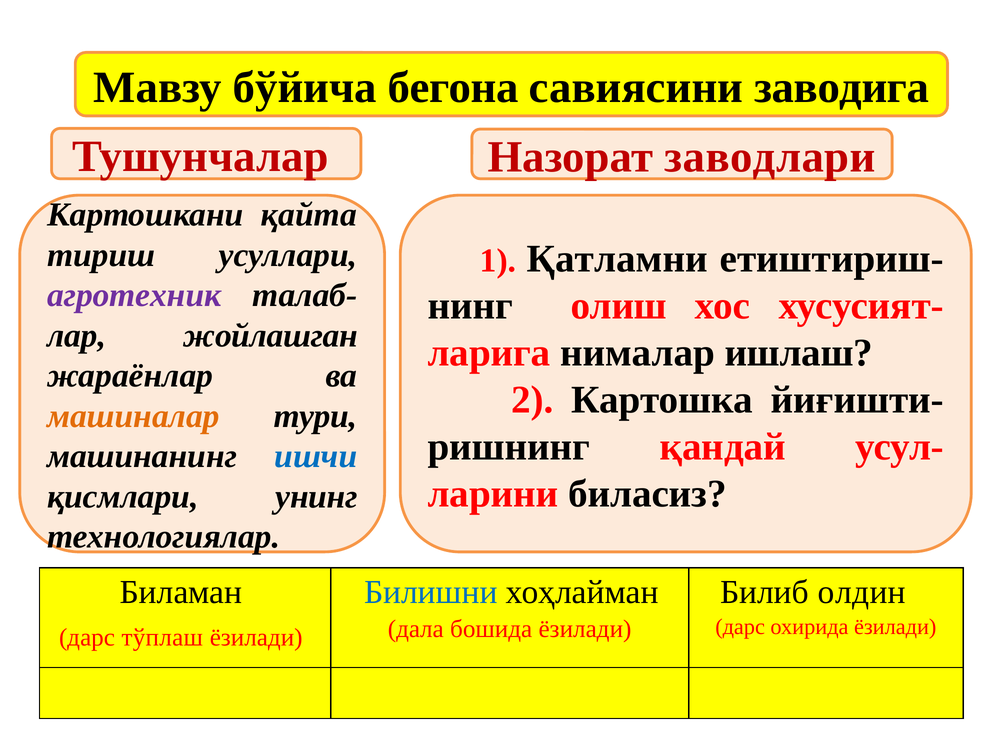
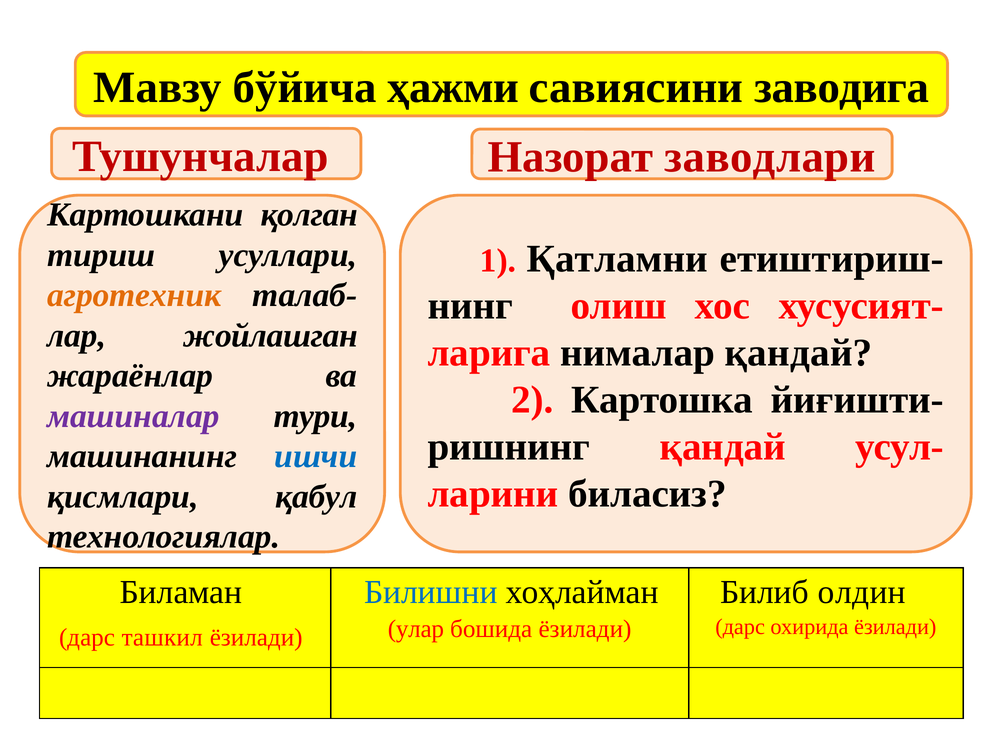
бегона: бегона -> ҳажми (453, 87)
қайта: қайта -> қолган (309, 215)
агротехник colour: purple -> orange (134, 295)
нималар ишлаш: ишлаш -> қандай (799, 353)
машиналар colour: orange -> purple (133, 416)
унинг: унинг -> қабул (316, 497)
дала: дала -> улар (416, 629)
тўплаш: тўплаш -> ташкил (162, 638)
